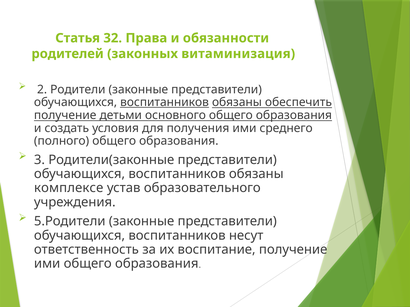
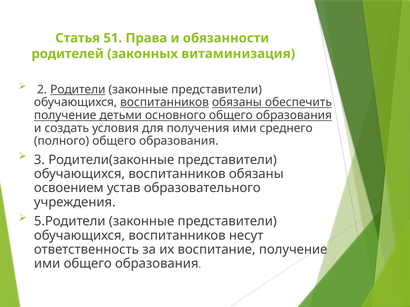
32: 32 -> 51 (113, 38)
Родители underline: none -> present (78, 90)
комплексе: комплексе -> освоением (69, 188)
